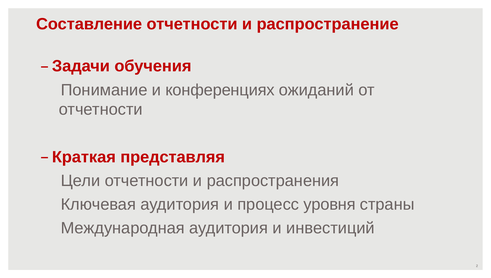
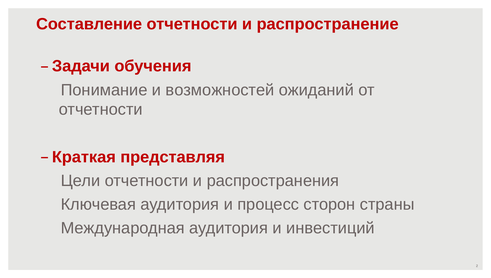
конференциях: конференциях -> возможностей (220, 90)
уровня: уровня -> сторон (330, 205)
